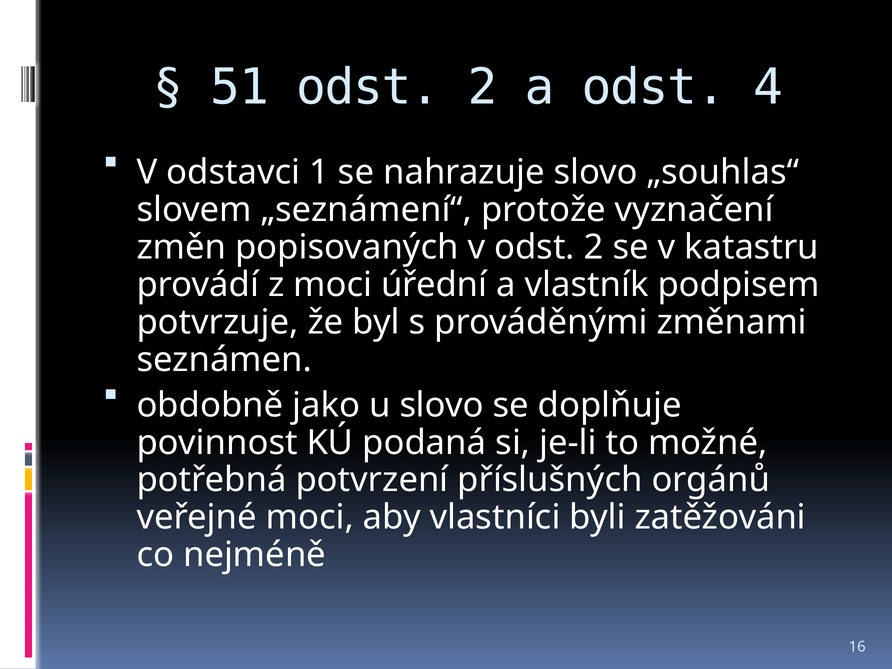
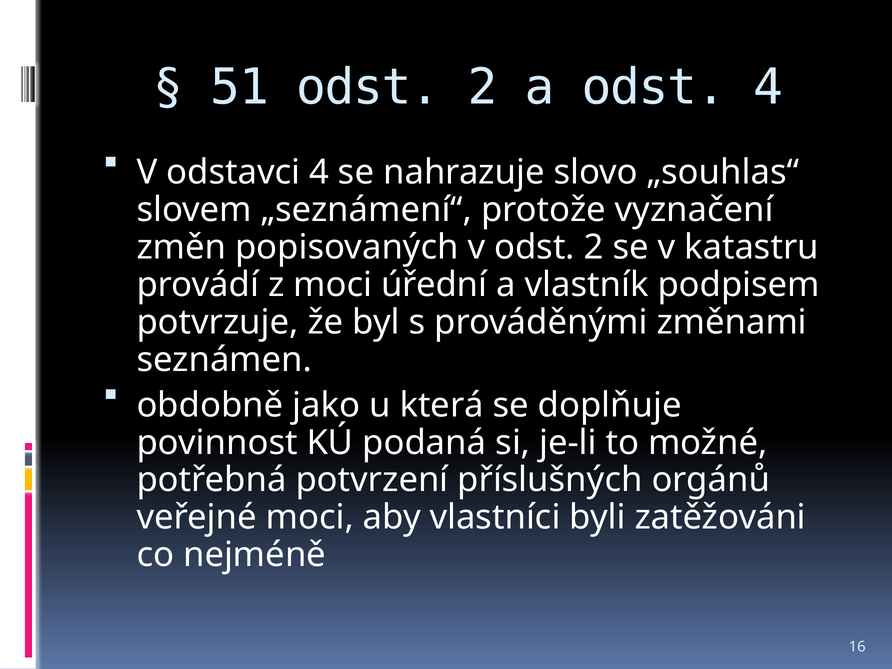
odstavci 1: 1 -> 4 (319, 172)
u slovo: slovo -> která (442, 405)
